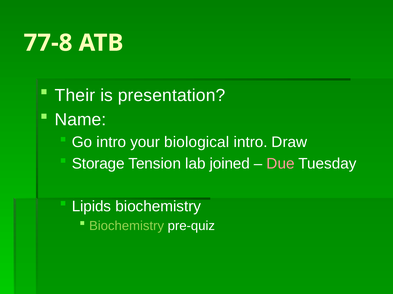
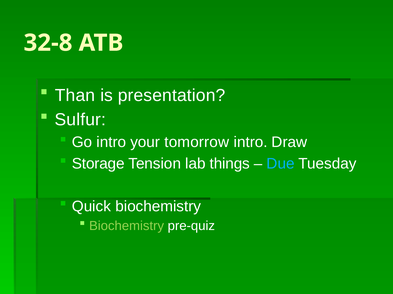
77-8: 77-8 -> 32-8 (48, 43)
Their: Their -> Than (75, 96)
Name: Name -> Sulfur (80, 120)
biological: biological -> tomorrow (197, 143)
joined: joined -> things (230, 164)
Due colour: pink -> light blue (281, 164)
Lipids: Lipids -> Quick (91, 207)
